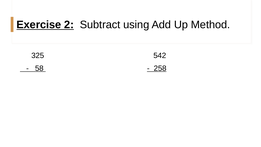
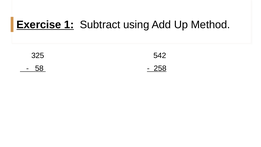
2: 2 -> 1 (69, 25)
